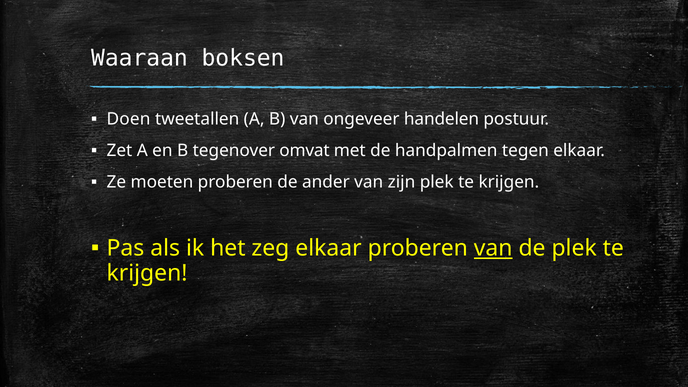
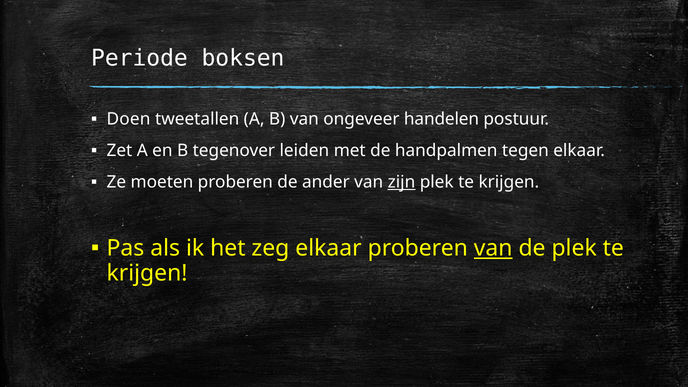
Waaraan: Waaraan -> Periode (139, 58)
omvat: omvat -> leiden (304, 151)
zijn underline: none -> present (402, 182)
